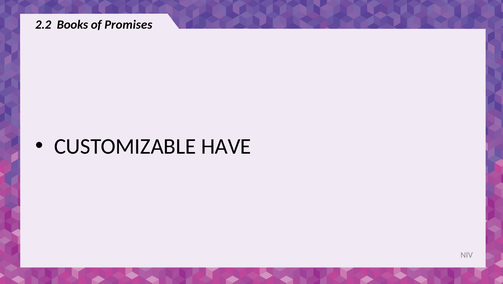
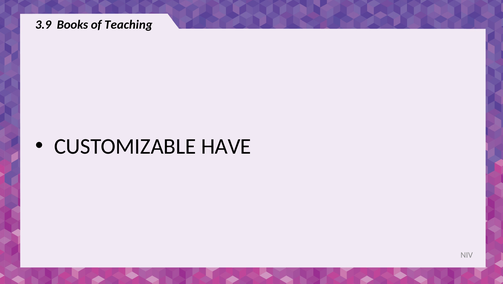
2.2: 2.2 -> 3.9 (43, 25)
Promises: Promises -> Teaching (128, 25)
